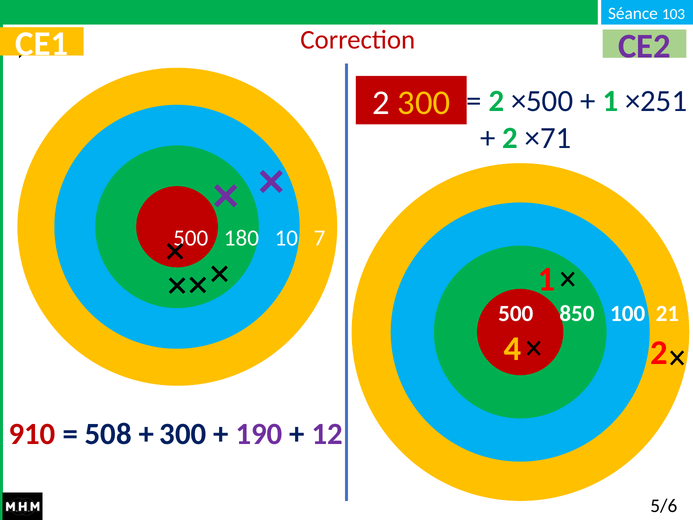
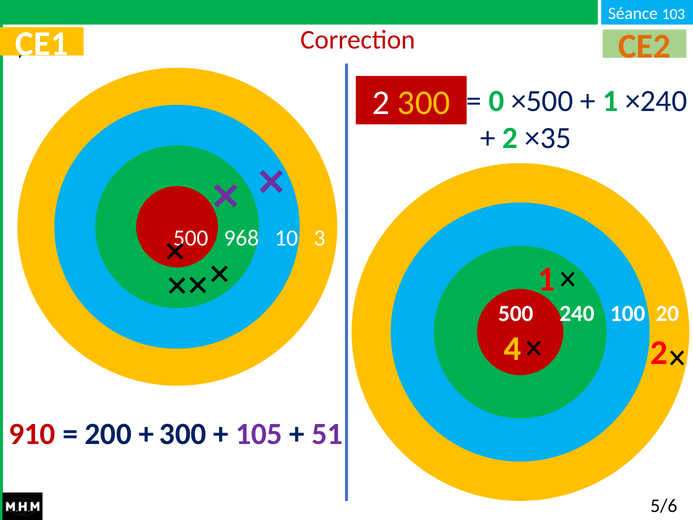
CE2 colour: purple -> orange (644, 46)
2: 2 -> 0 (496, 101)
×251: ×251 -> ×240 (656, 101)
×71: ×71 -> ×35 (548, 138)
180: 180 -> 968 (241, 238)
7: 7 -> 3 (320, 238)
850: 850 -> 240 (577, 313)
21: 21 -> 20 (667, 313)
508: 508 -> 200 (108, 434)
190: 190 -> 105 (259, 434)
12: 12 -> 51 (327, 434)
